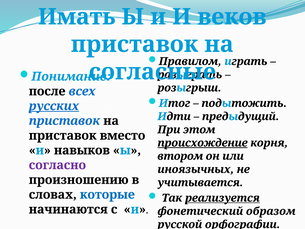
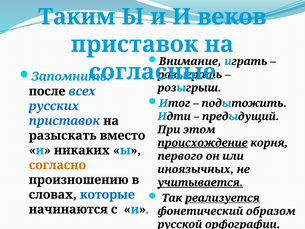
Имать: Имать -> Таким (77, 17)
Правилом: Правилом -> Внимание (190, 61)
Понимание: Понимание -> Запомнить (71, 76)
русских underline: present -> none (54, 106)
приставок: приставок -> разыскать (63, 135)
навыков: навыков -> никаких (82, 150)
втором: втором -> первого (180, 156)
согласно colour: purple -> orange (57, 165)
учитывается underline: none -> present (200, 182)
